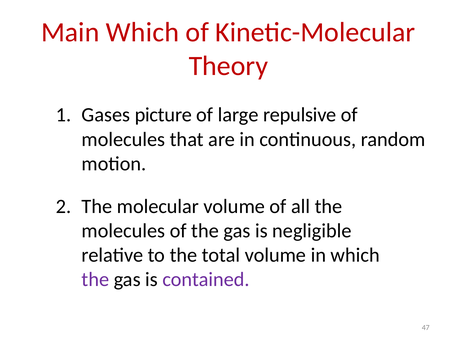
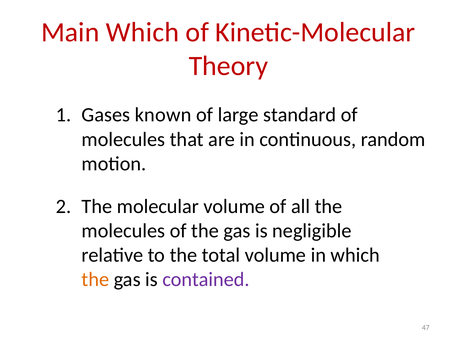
picture: picture -> known (163, 115)
repulsive: repulsive -> standard (300, 115)
the colour: purple -> orange (95, 279)
